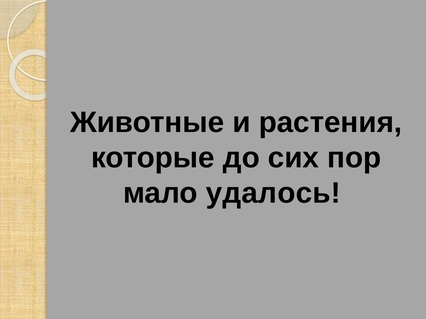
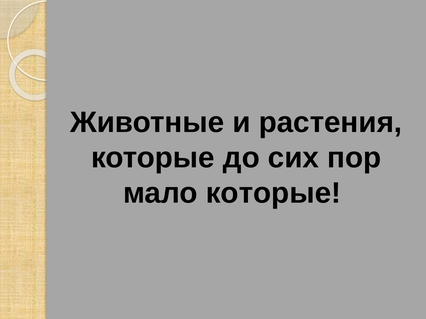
мало удалось: удалось -> которые (273, 194)
